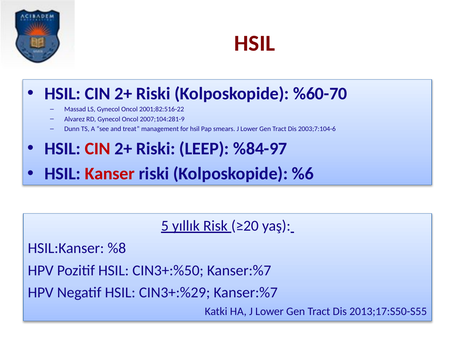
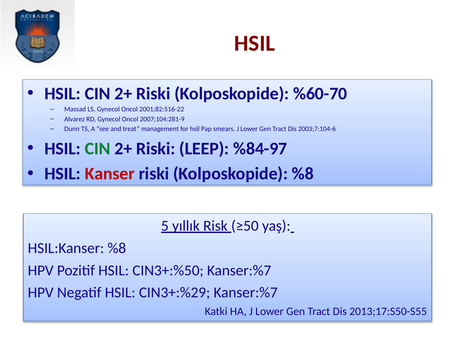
CIN colour: red -> green (98, 149)
Kolposkopide %6: %6 -> %8 (303, 174)
≥20: ≥20 -> ≥50 (245, 226)
